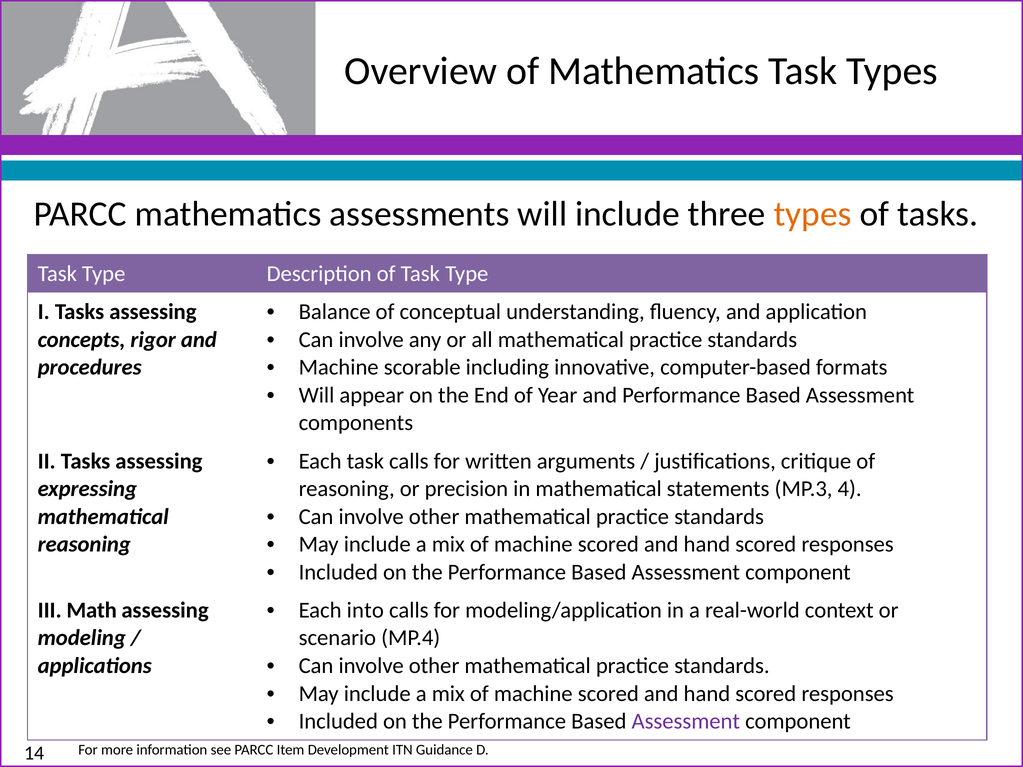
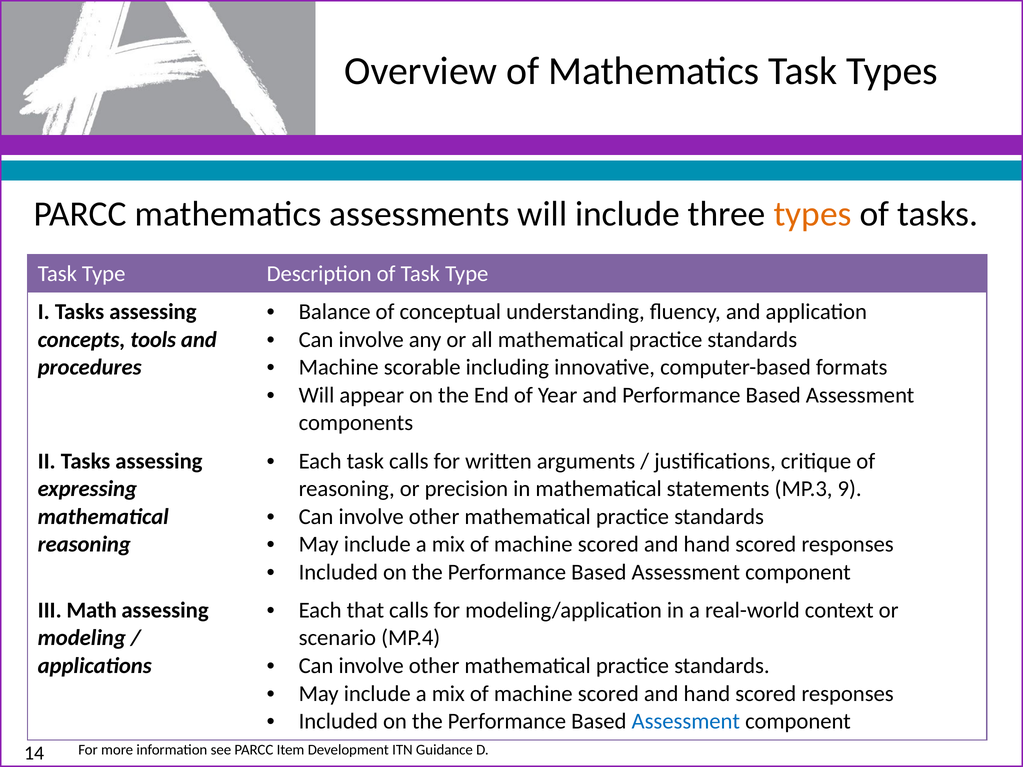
rigor: rigor -> tools (153, 340)
4: 4 -> 9 (850, 489)
into: into -> that (365, 610)
Assessment colour: purple -> blue (686, 722)
